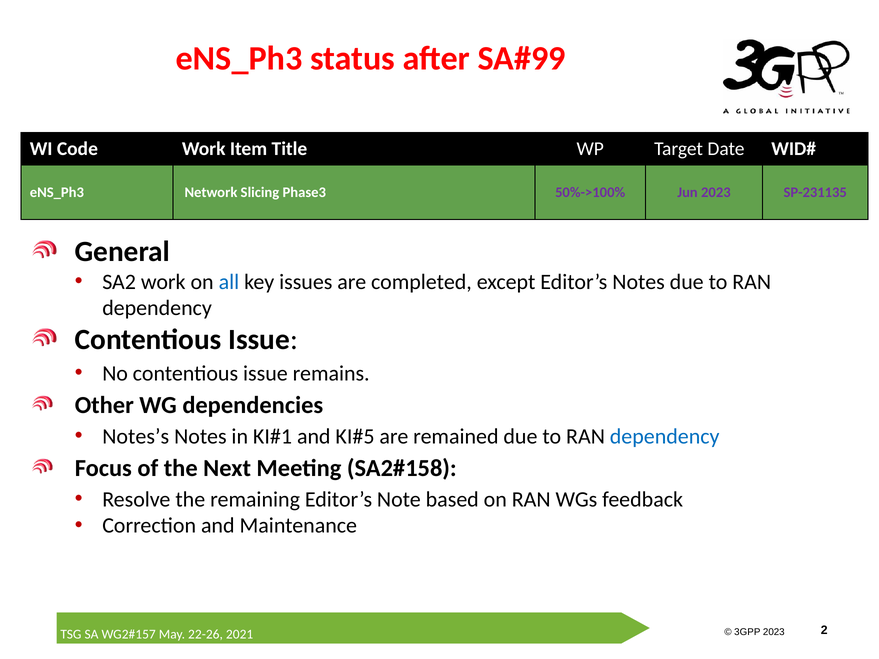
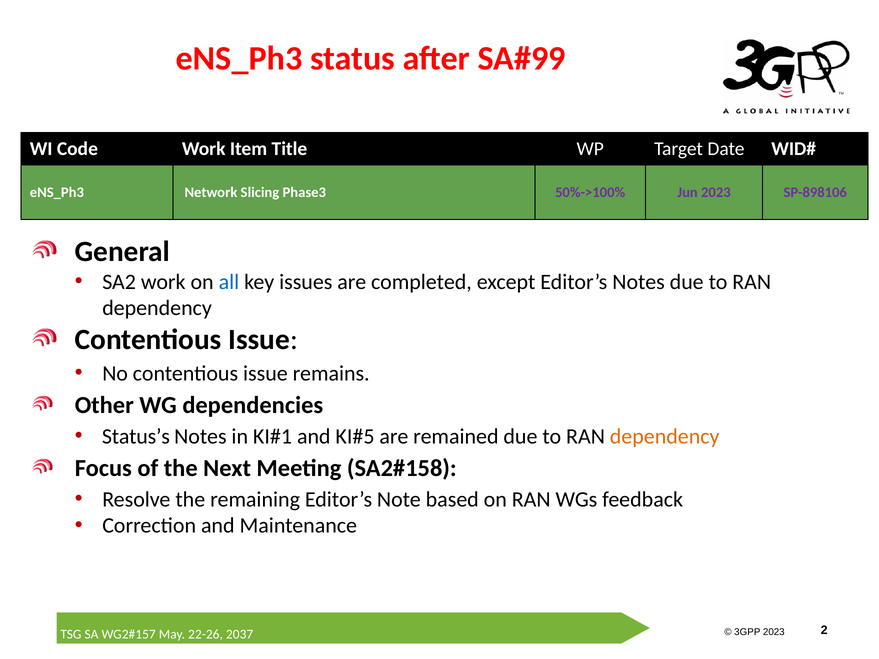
SP-231135: SP-231135 -> SP-898106 (815, 192)
Notes’s: Notes’s -> Status’s (136, 437)
dependency colour: blue -> orange (665, 437)
2021: 2021 -> 2037 (240, 635)
